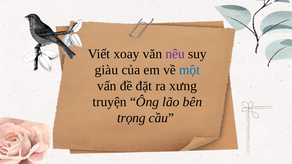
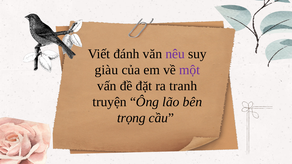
xoay: xoay -> đánh (126, 54)
một colour: blue -> purple (190, 70)
xưng: xưng -> tranh (183, 86)
